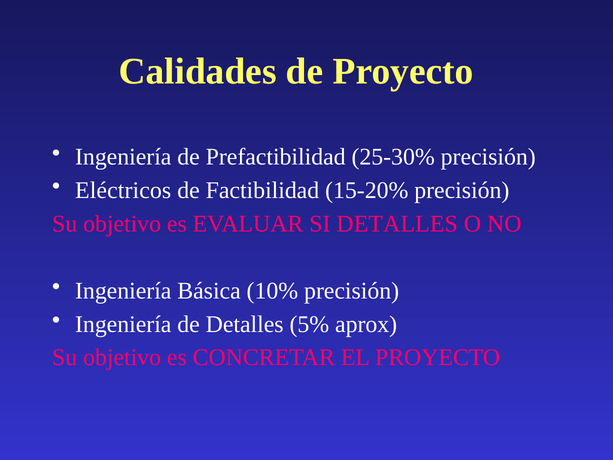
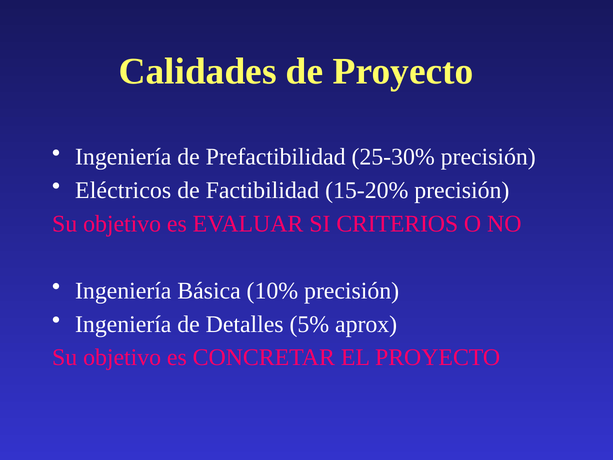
SI DETALLES: DETALLES -> CRITERIOS (397, 224)
